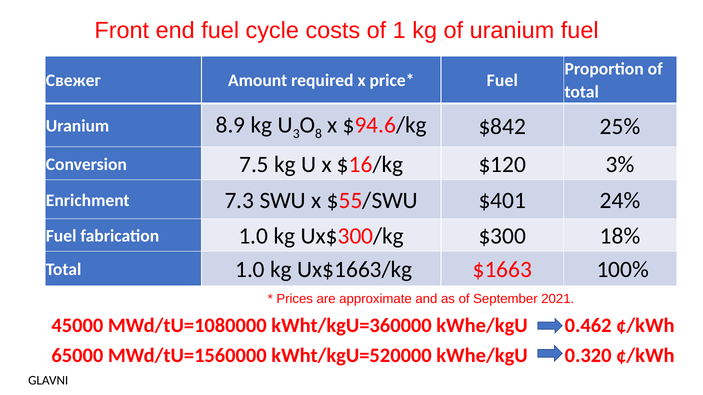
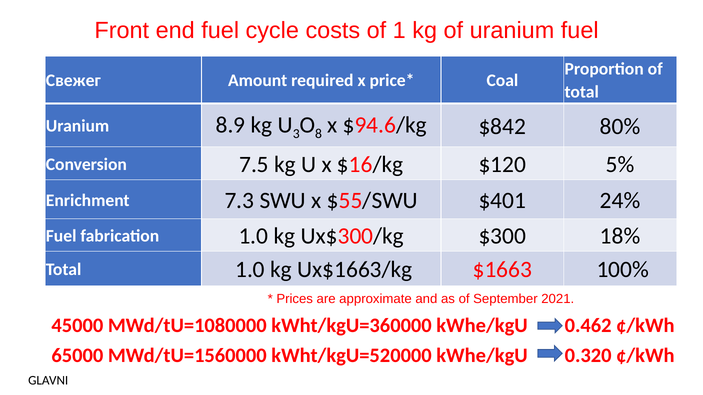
Fuel: Fuel -> Coal (502, 81)
25%: 25% -> 80% (620, 127)
3%: 3% -> 5% (620, 165)
